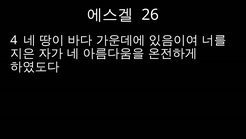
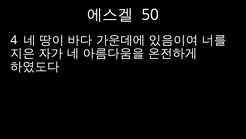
26: 26 -> 50 (150, 15)
